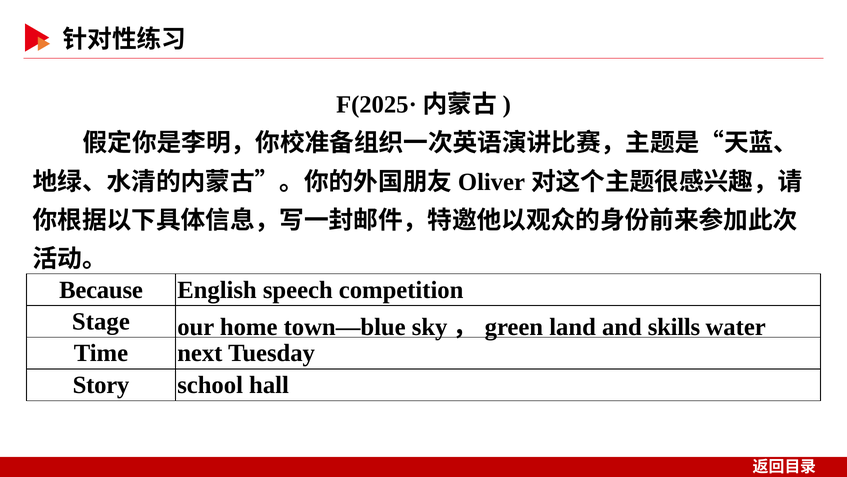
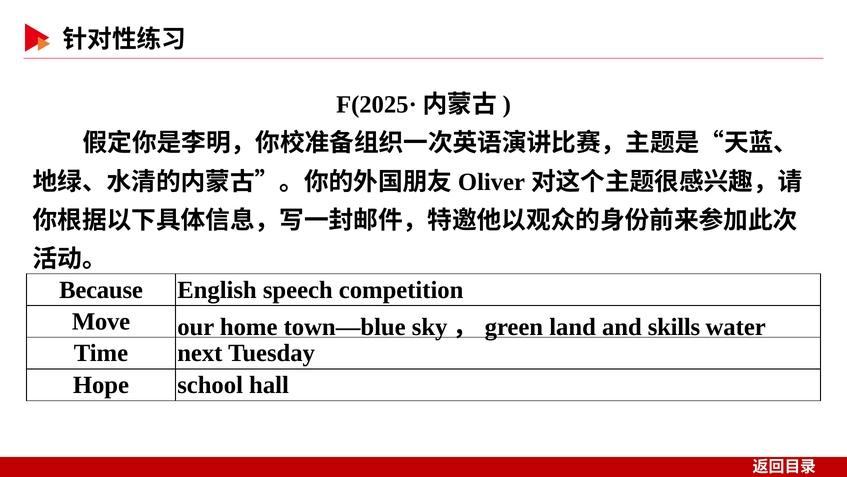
Stage: Stage -> Move (101, 321)
Story: Story -> Hope (101, 385)
